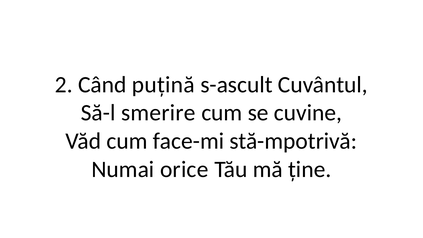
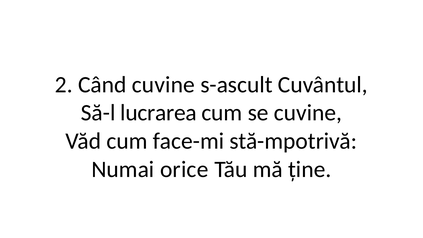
Când puțină: puțină -> cuvine (163, 85)
smerire: smerire -> lucrarea (159, 113)
